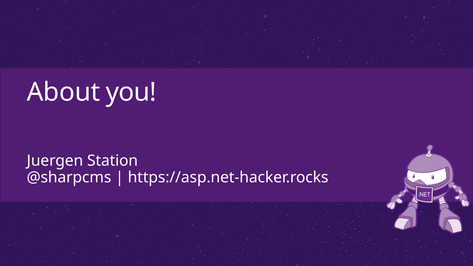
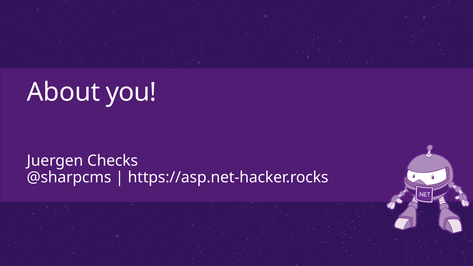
Station: Station -> Checks (113, 161)
